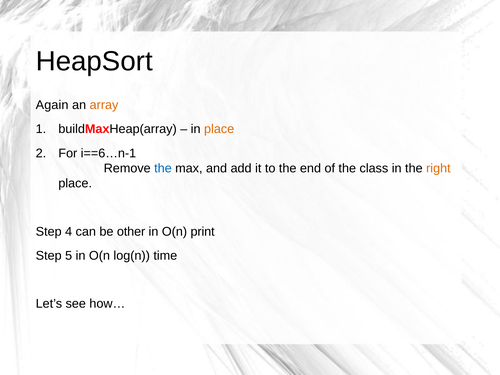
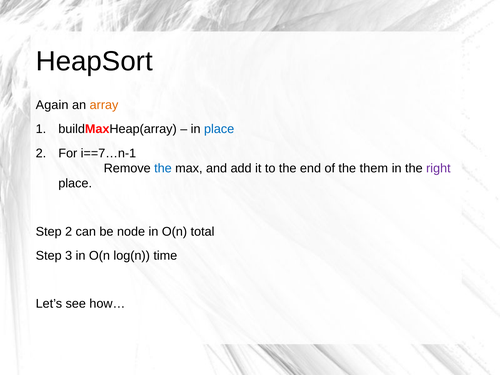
place colour: orange -> blue (219, 129)
i==6…n-1: i==6…n-1 -> i==7…n-1 (108, 153)
class: class -> them (374, 168)
right colour: orange -> purple (438, 168)
Step 4: 4 -> 2 (69, 232)
other: other -> node (131, 232)
print: print -> total (203, 232)
5: 5 -> 3 (69, 256)
